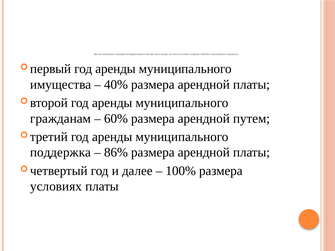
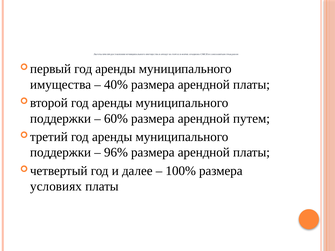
гражданам: гражданам -> поддержки (61, 119)
поддержка: поддержка -> поддержки (61, 153)
86%: 86% -> 96% (116, 153)
